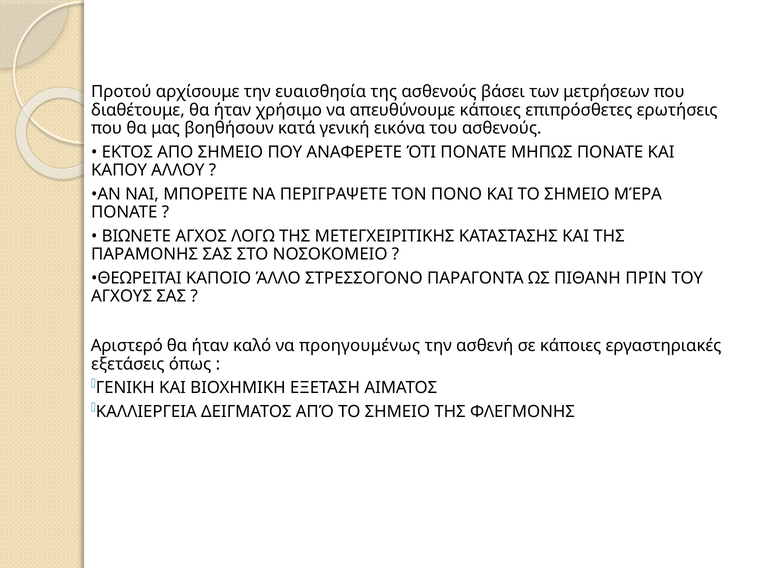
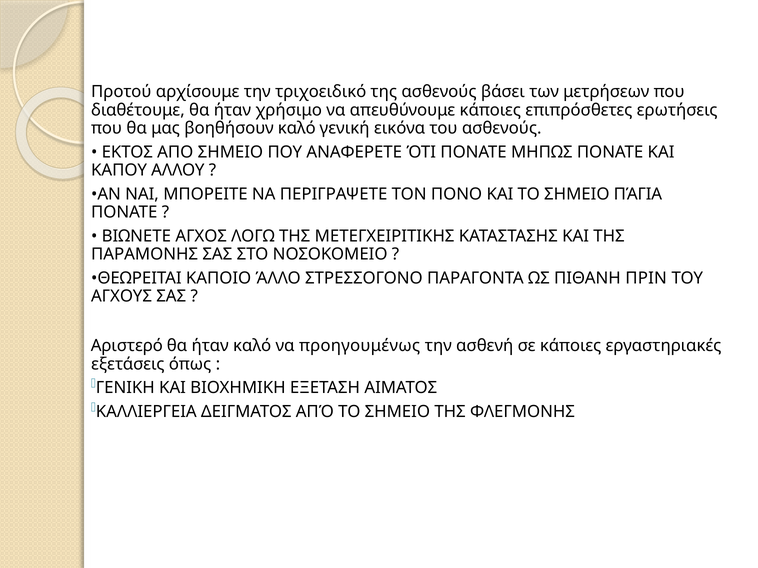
ευαισθησία: ευαισθησία -> τριχοειδικό (321, 92)
βοηθήσουν κατά: κατά -> καλό (297, 128)
ΜΈΡΑ: ΜΈΡΑ -> ΠΆΓΙΑ (638, 194)
